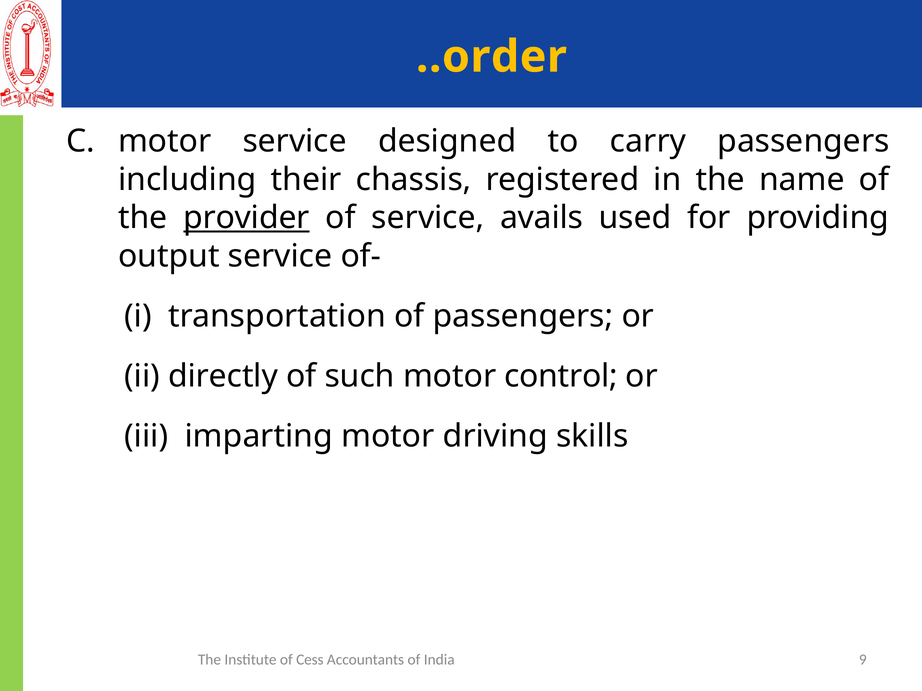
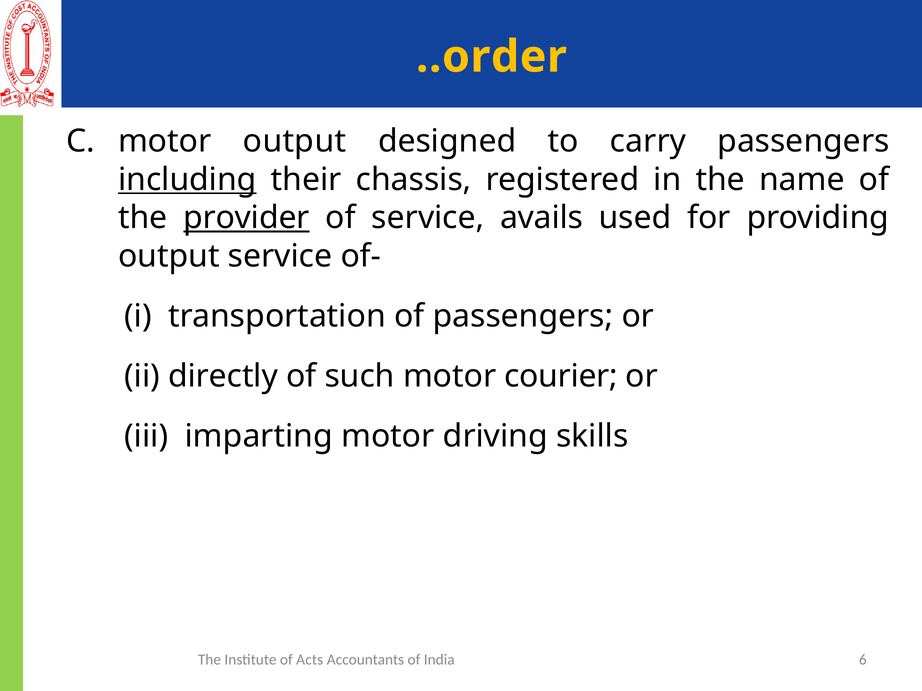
motor service: service -> output (294, 141)
including underline: none -> present (187, 180)
control: control -> courier (561, 377)
Cess: Cess -> Acts (310, 660)
9: 9 -> 6 (863, 660)
